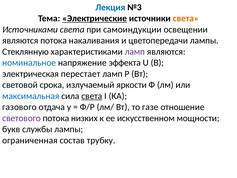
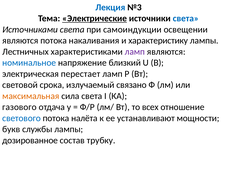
света colour: orange -> blue (186, 18)
цветопередачи: цветопередачи -> характеристику (158, 41)
Стеклянную: Стеклянную -> Лестничных (26, 52)
эффекта: эффекта -> близкий (125, 63)
яркости: яркости -> связано (132, 85)
максимальная colour: blue -> orange (31, 96)
света underline: present -> none (92, 96)
газе: газе -> всех (150, 107)
светового colour: purple -> blue (22, 118)
низких: низких -> налёта (84, 118)
искусственном: искусственном -> устанавливают (146, 118)
ограниченная: ограниченная -> дозированное (30, 140)
